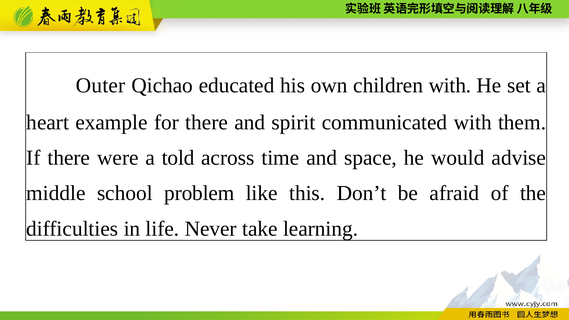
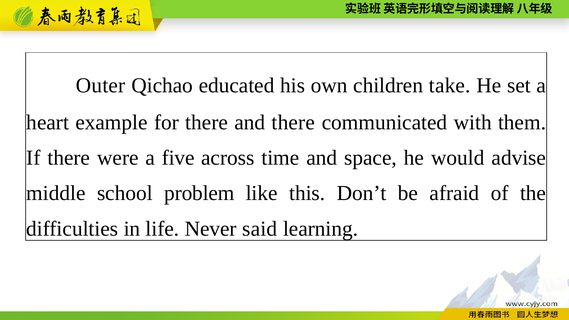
children with: with -> take (450, 86)
and spirit: spirit -> there (293, 123)
told: told -> five (178, 158)
take: take -> said (260, 229)
